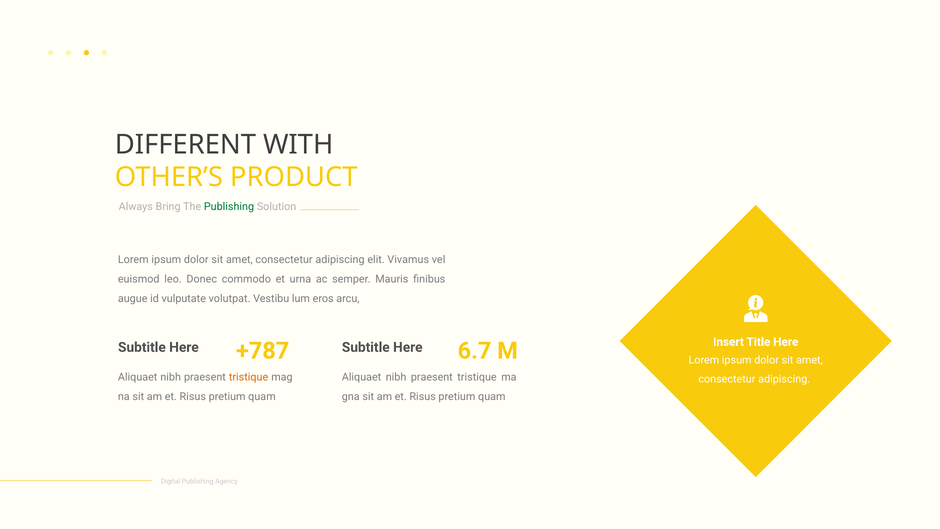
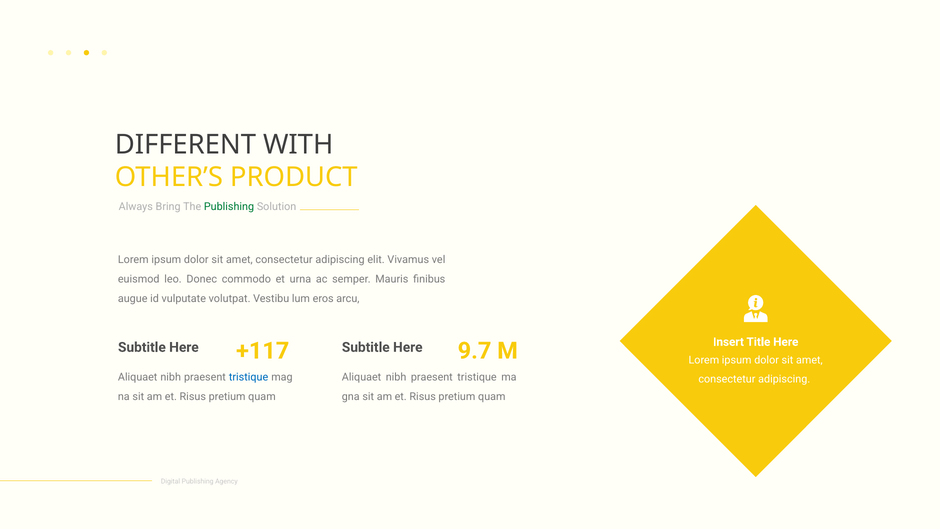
+787: +787 -> +117 (263, 351)
6.7: 6.7 -> 9.7 (474, 351)
tristique colour: orange -> blue (249, 377)
